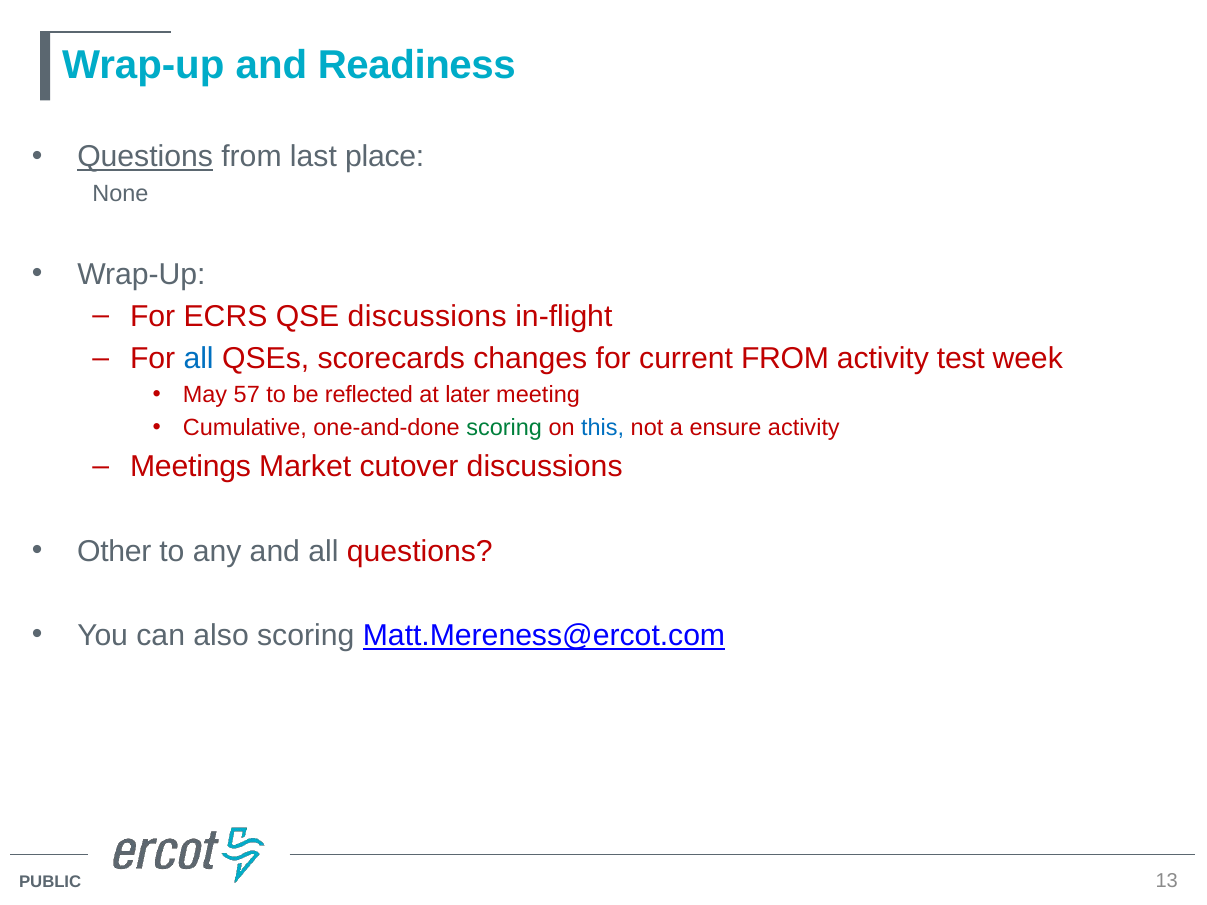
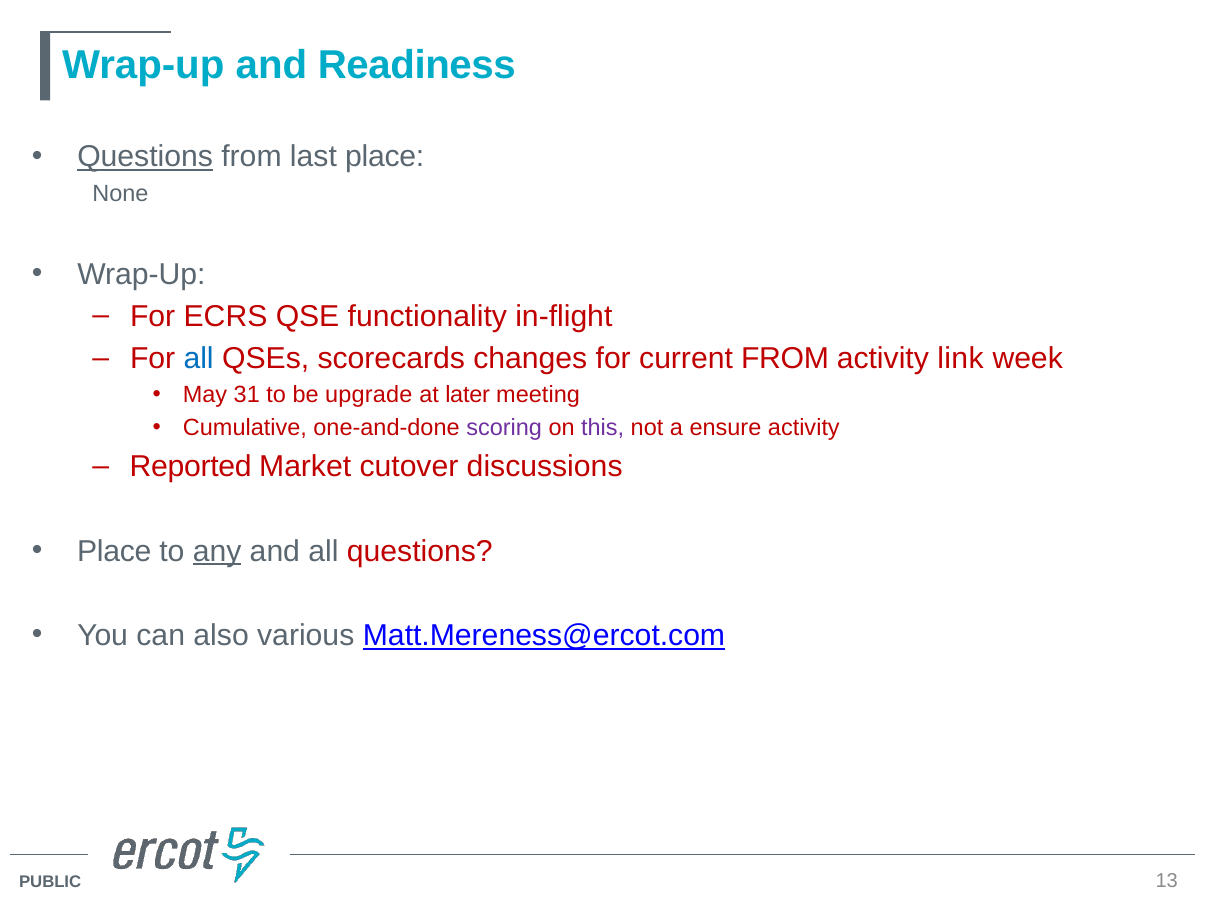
QSE discussions: discussions -> functionality (427, 317)
test: test -> link (961, 359)
57: 57 -> 31 (247, 395)
reflected: reflected -> upgrade (369, 395)
scoring colour: green -> purple (504, 428)
this colour: blue -> purple (603, 428)
Meetings: Meetings -> Reported (191, 467)
Other: Other -> Place (114, 551)
any underline: none -> present (217, 551)
also scoring: scoring -> various (306, 636)
